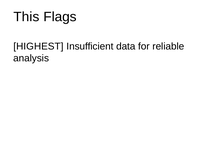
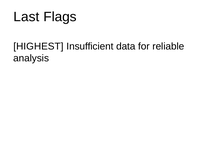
This: This -> Last (26, 17)
